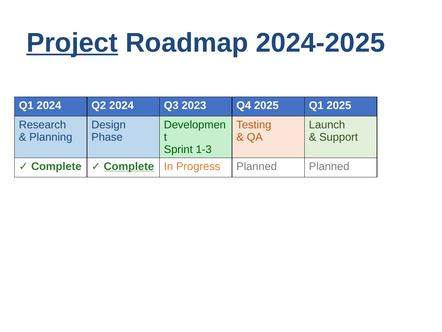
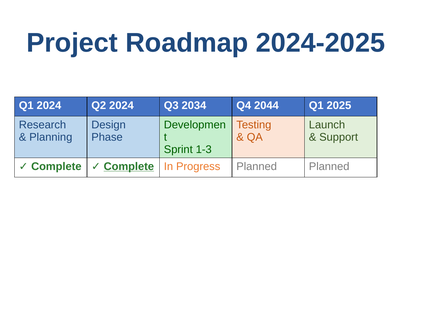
Project underline: present -> none (72, 43)
2023: 2023 -> 2034 (194, 105)
Q4 2025: 2025 -> 2044 (266, 105)
